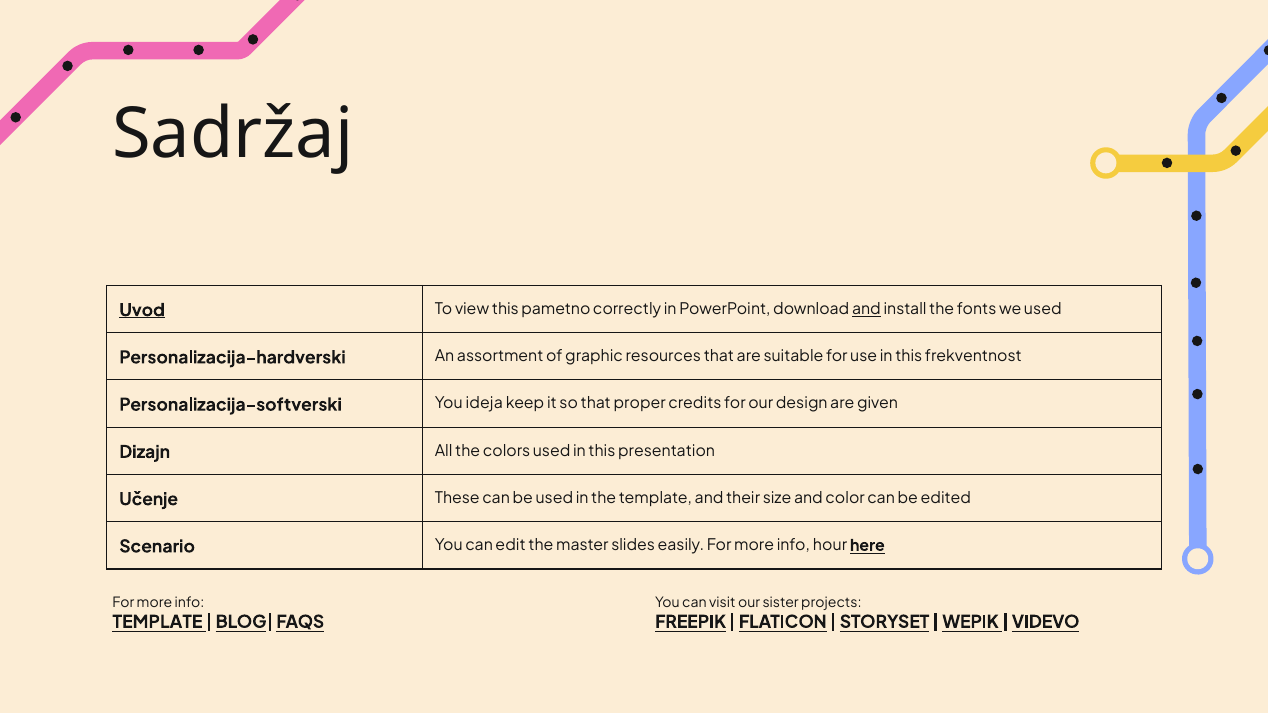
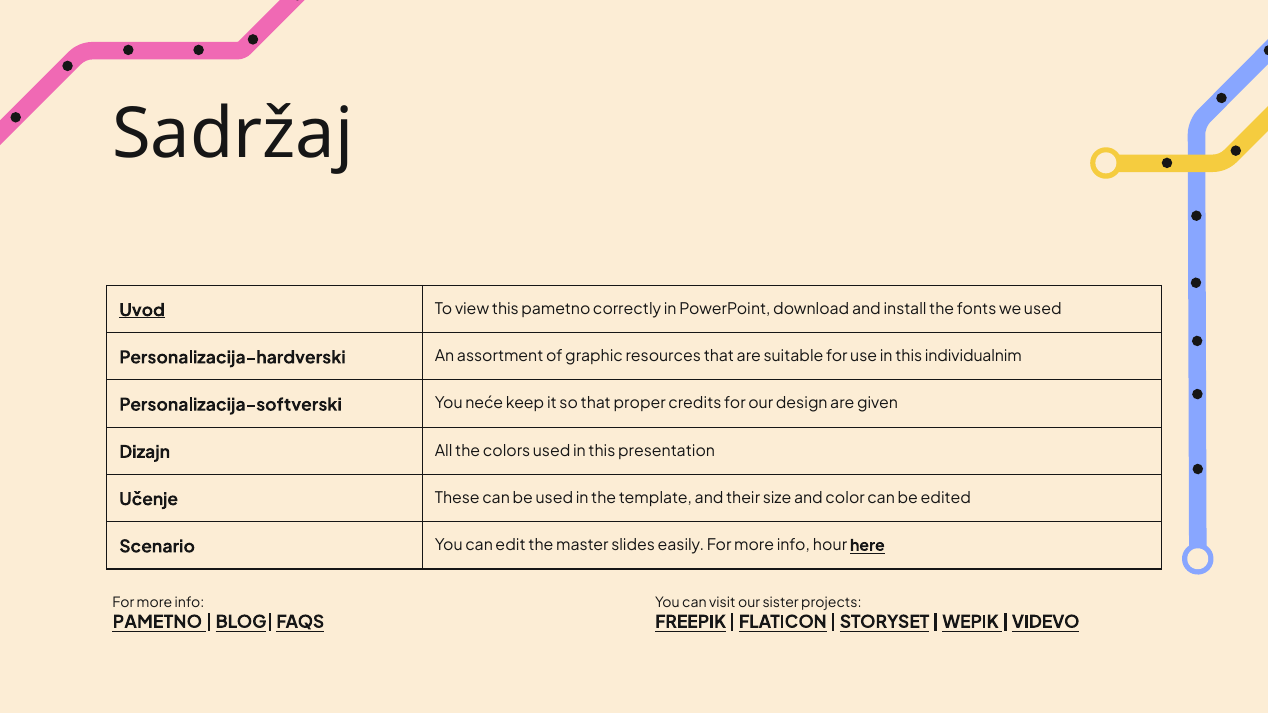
and underline: present -> none (866, 309)
frekventnost: frekventnost -> individualnim (973, 357)
ideja: ideja -> neće (484, 404)
TEMPLATE: TEMPLATE -> PAMETNO (157, 622)
